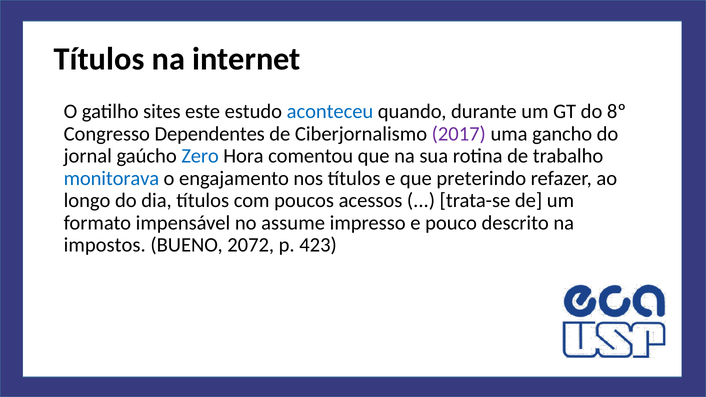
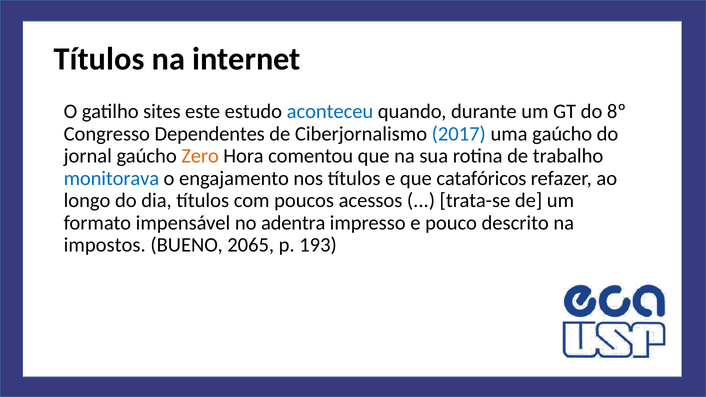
2017 colour: purple -> blue (459, 134)
uma gancho: gancho -> gaúcho (562, 134)
Zero colour: blue -> orange (200, 156)
preterindo: preterindo -> catafóricos (481, 178)
assume: assume -> adentra (293, 223)
2072: 2072 -> 2065 (251, 245)
423: 423 -> 193 (318, 245)
